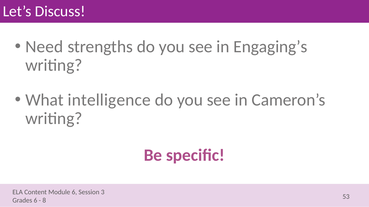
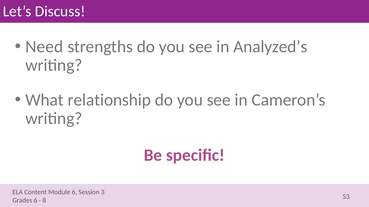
Engaging’s: Engaging’s -> Analyzed’s (270, 47)
intelligence: intelligence -> relationship (109, 100)
